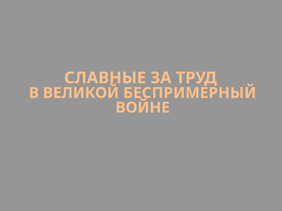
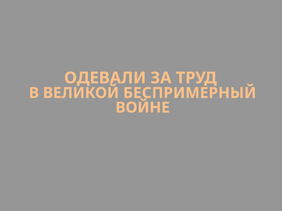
СЛАВНЫЕ: СЛАВНЫЕ -> ОДЕВАЛИ (105, 78)
